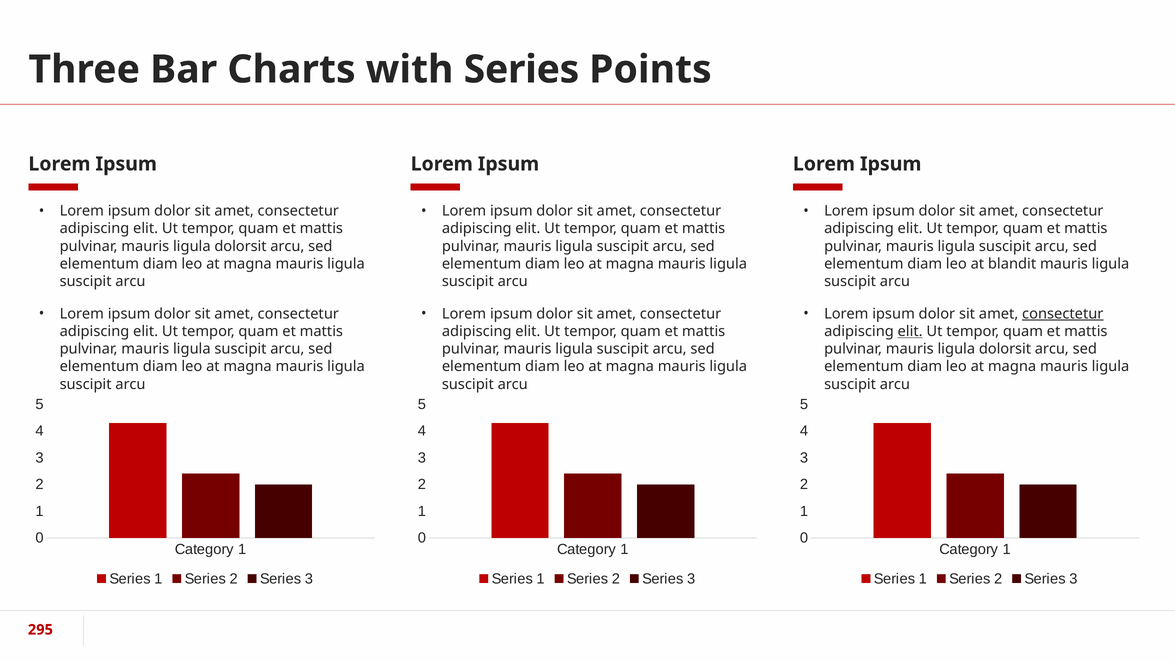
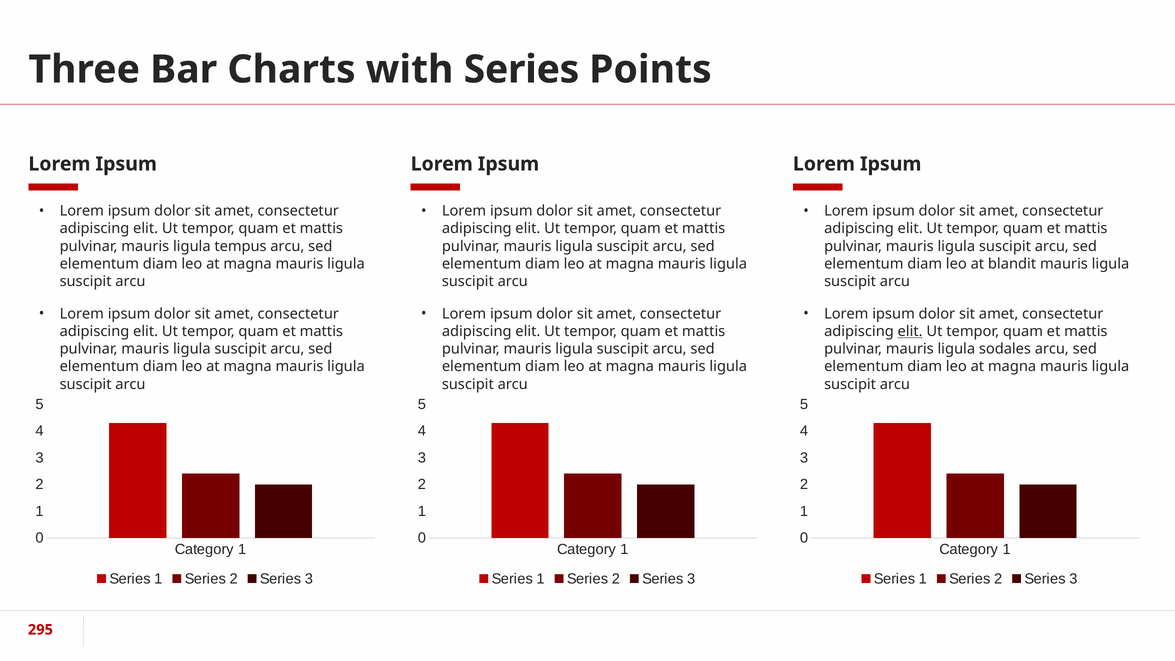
dolorsit: dolorsit -> tempus (240, 246)
consectetur underline: present -> none (1063, 314)
dolorsit: dolorsit -> sodales (1005, 349)
